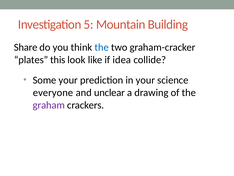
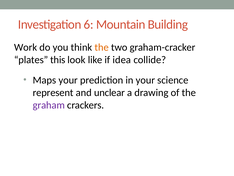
5: 5 -> 6 (89, 24)
Share: Share -> Work (26, 47)
the colour: blue -> orange (102, 47)
Some: Some -> Maps (44, 80)
everyone: everyone -> represent (53, 92)
